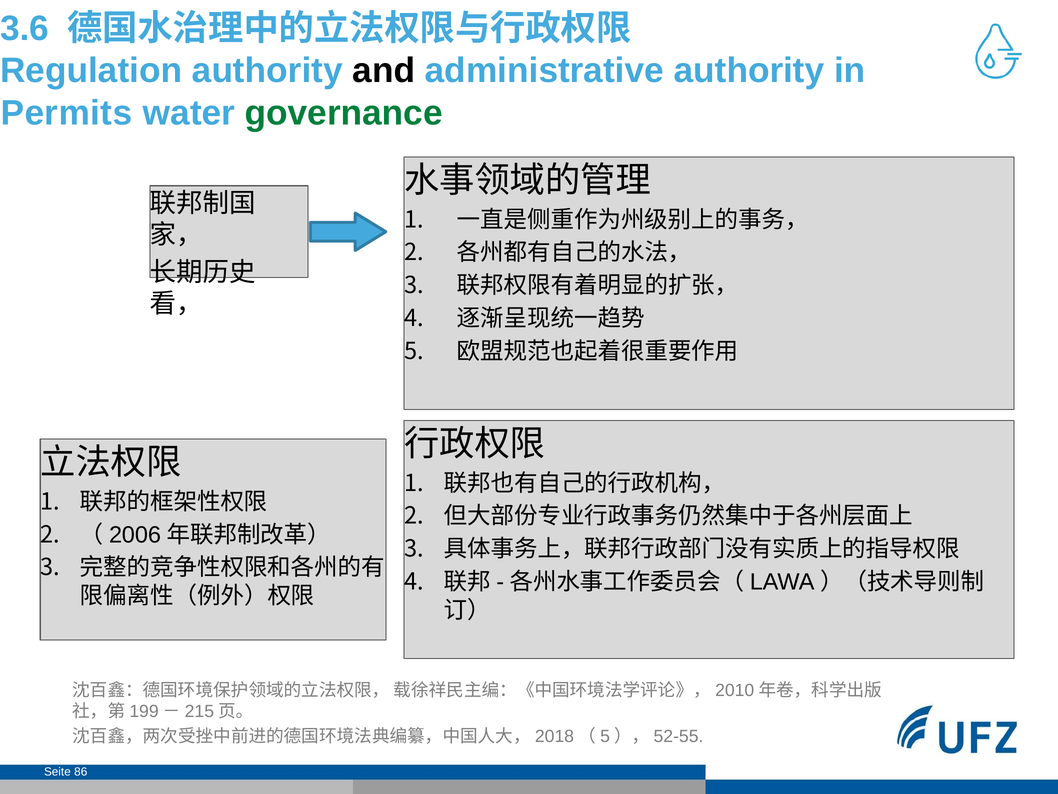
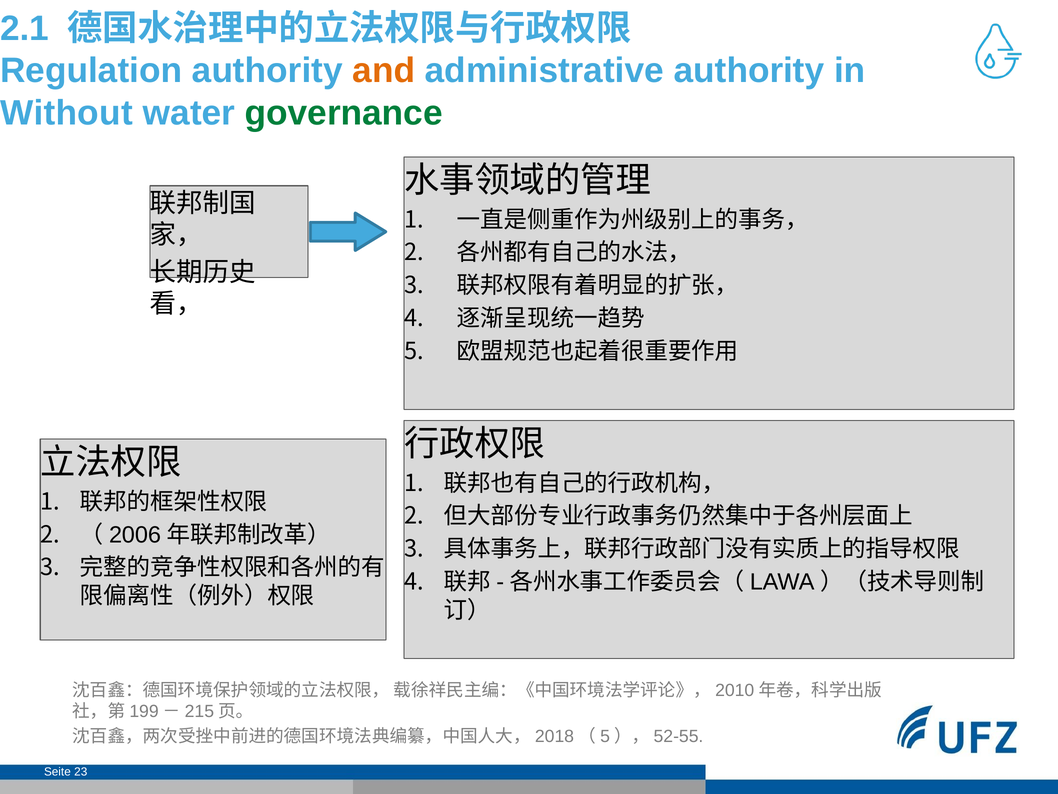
3.6: 3.6 -> 2.1 (24, 28)
and colour: black -> orange (384, 71)
Permits: Permits -> Without (66, 113)
86: 86 -> 23 (81, 771)
